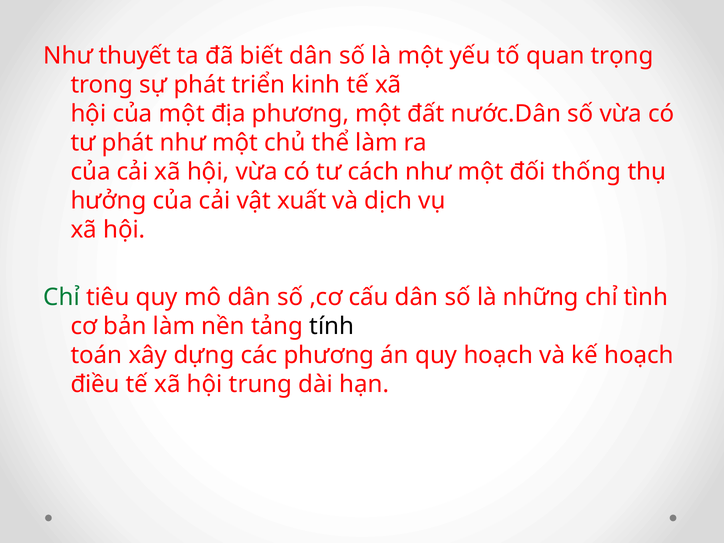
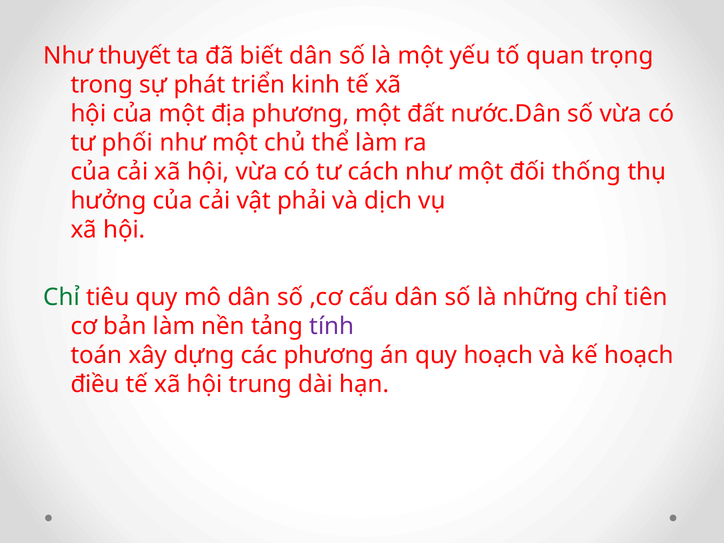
tư phát: phát -> phối (128, 143)
xuất: xuất -> phải (302, 201)
tình: tình -> tiên (646, 297)
tính colour: black -> purple (332, 326)
